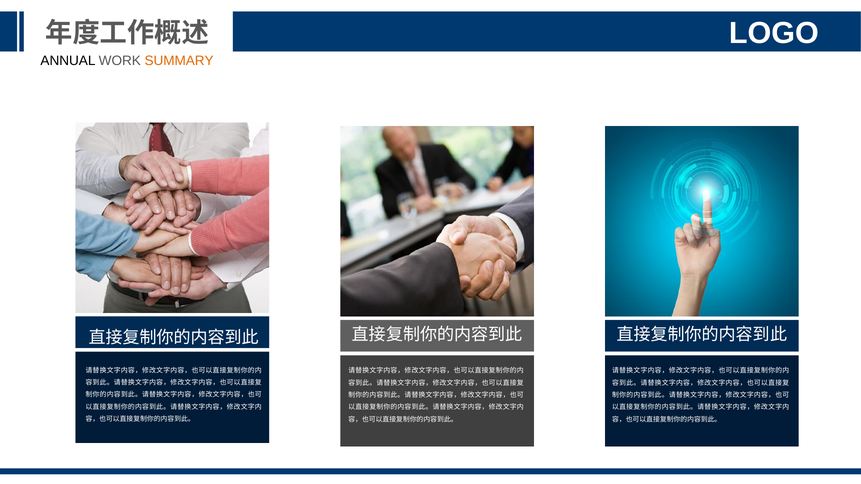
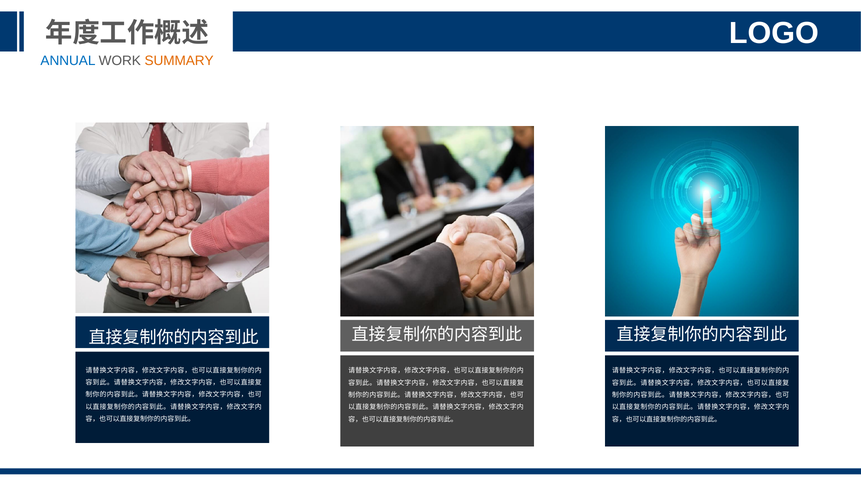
ANNUAL colour: black -> blue (68, 61)
